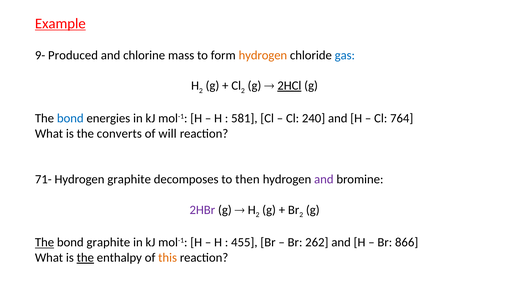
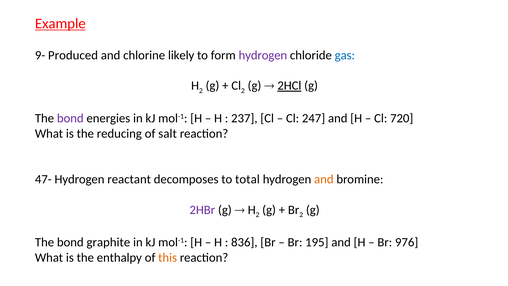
mass: mass -> likely (181, 55)
hydrogen colour: orange -> purple (263, 55)
bond colour: blue -> purple (70, 118)
581: 581 -> 237 (244, 118)
240: 240 -> 247 (314, 118)
764: 764 -> 720 (402, 118)
converts: converts -> reducing (119, 133)
will: will -> salt (168, 133)
71-: 71- -> 47- (43, 179)
Hydrogen graphite: graphite -> reactant (129, 179)
then: then -> total (247, 179)
and colour: purple -> orange (324, 179)
The underline: present -> none (44, 242)
455: 455 -> 836 (244, 242)
262: 262 -> 195 (317, 242)
866: 866 -> 976 (407, 242)
the underline: present -> none (85, 257)
